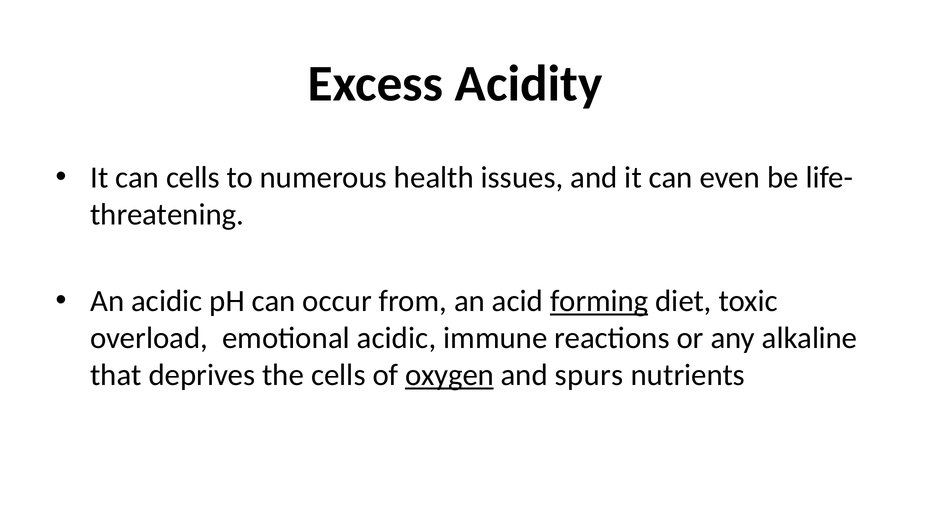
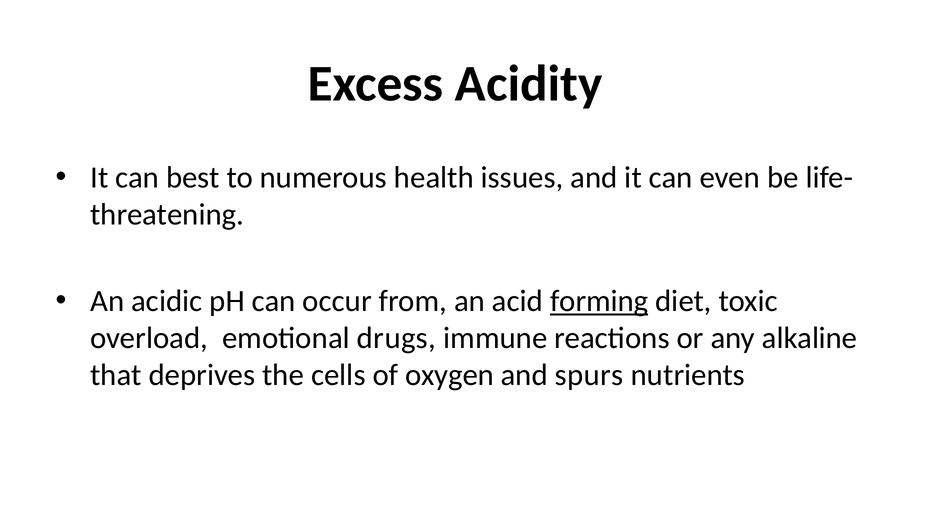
can cells: cells -> best (193, 178)
emotional acidic: acidic -> drugs (396, 338)
oxygen underline: present -> none (450, 375)
